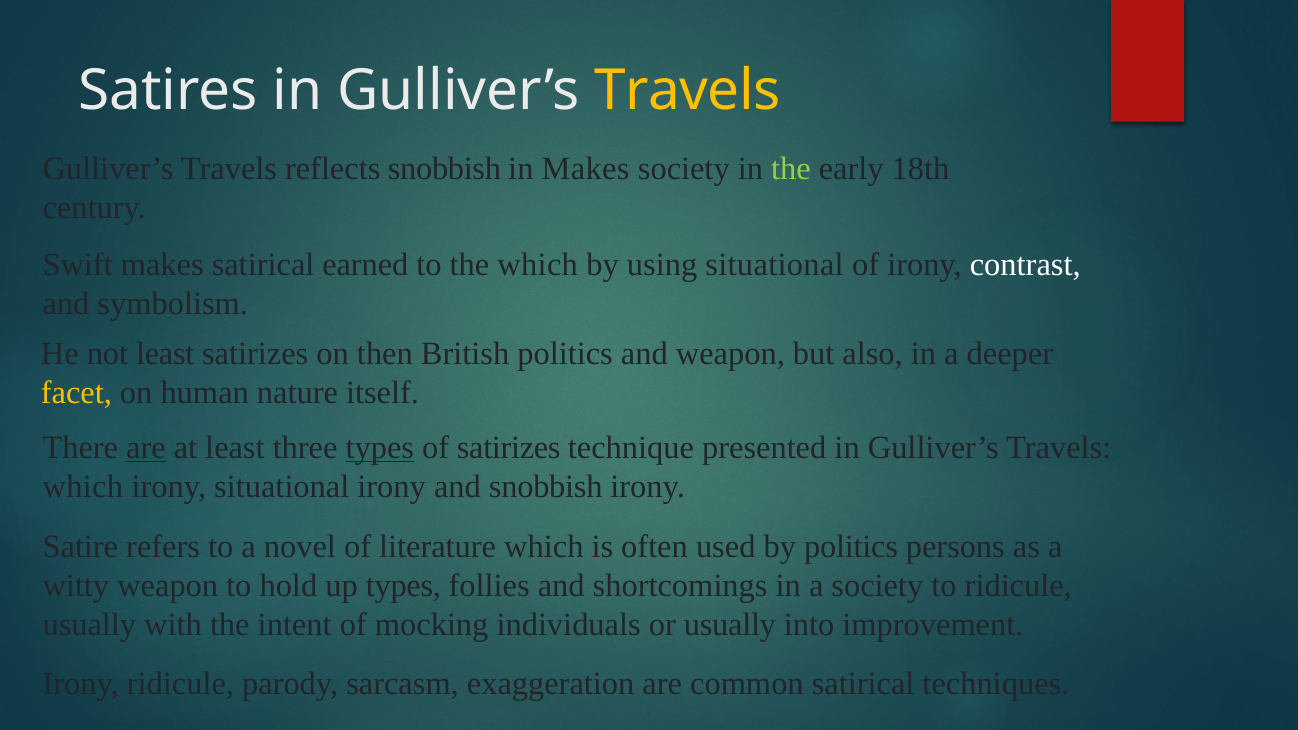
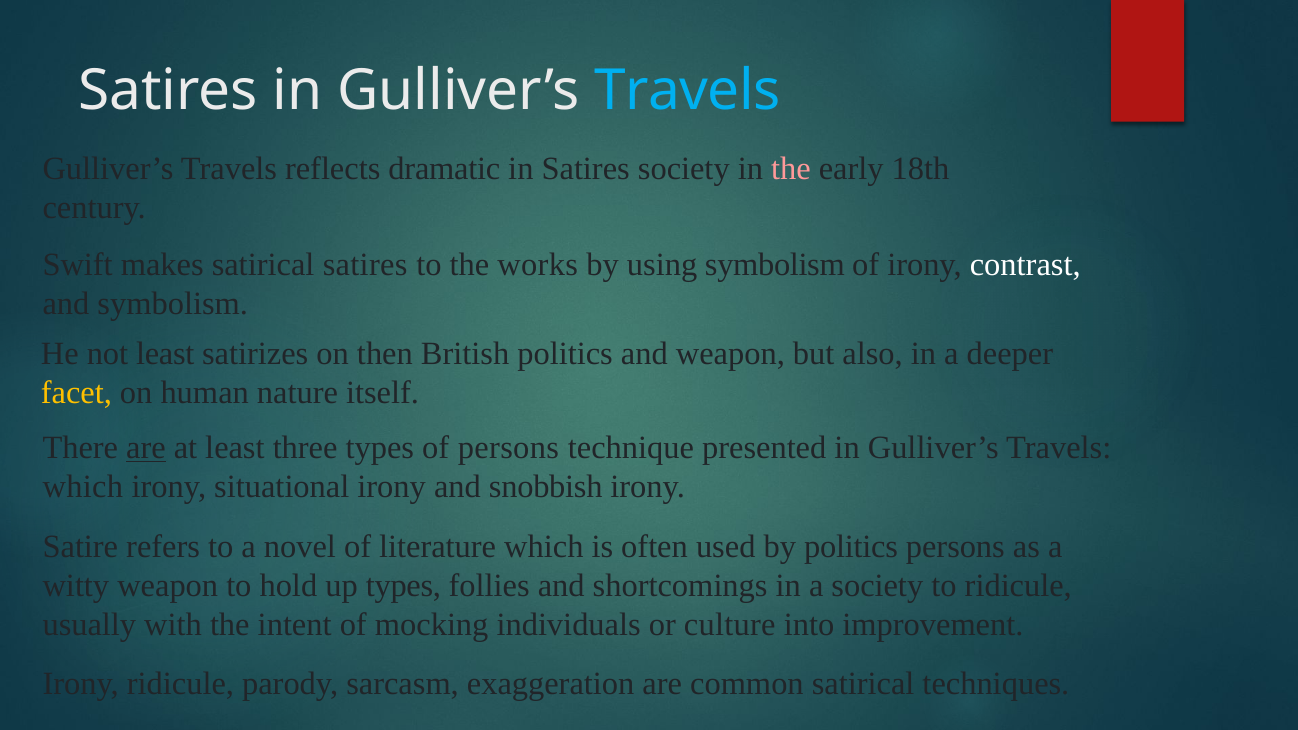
Travels colour: yellow -> light blue (688, 91)
reflects snobbish: snobbish -> dramatic (444, 168)
in Makes: Makes -> Satires (586, 168)
the colour: light green -> pink (791, 168)
satirical earned: earned -> satires (365, 265)
the which: which -> works (538, 265)
using situational: situational -> symbolism (775, 265)
types underline: present -> none (380, 448)
of satirizes: satirizes -> persons (508, 448)
or usually: usually -> culture (730, 625)
